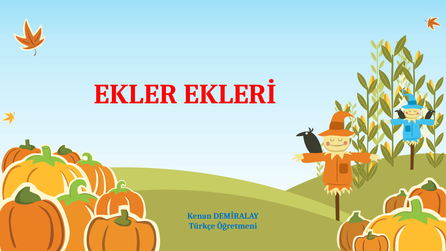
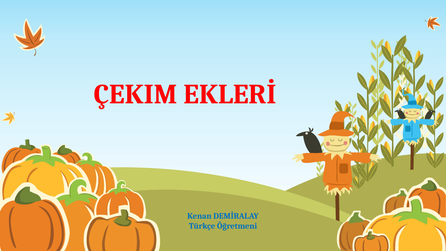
EKLER: EKLER -> ÇEKIM (136, 94)
